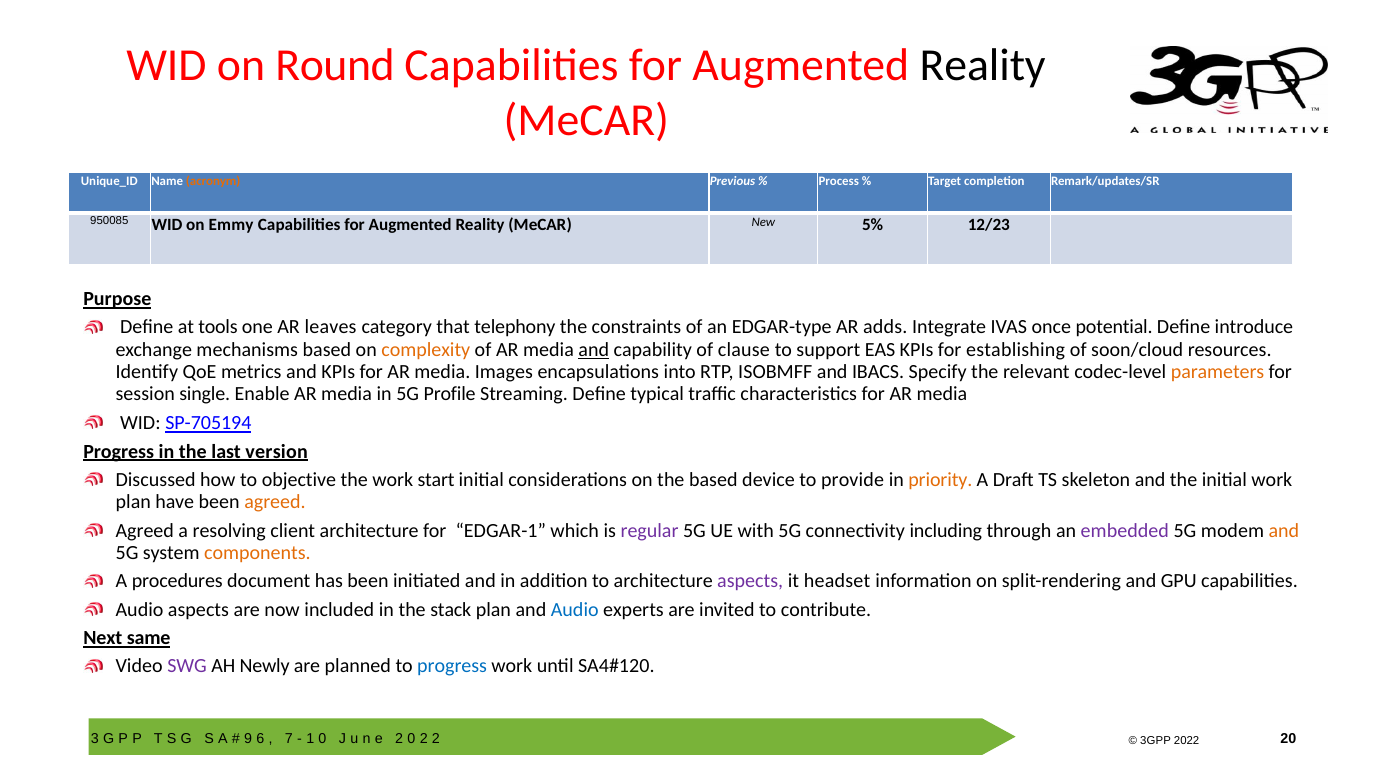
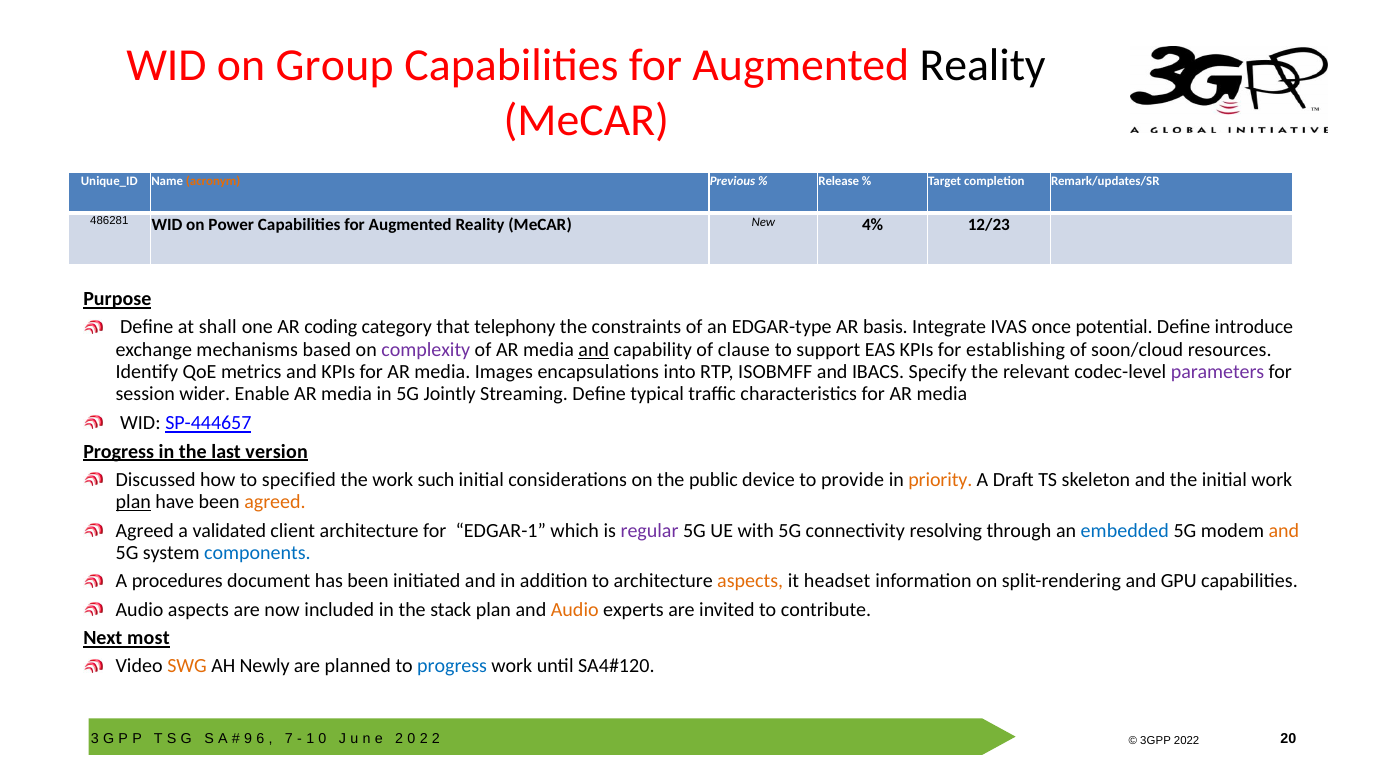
Round: Round -> Group (335, 66)
Process: Process -> Release (839, 181)
950085: 950085 -> 486281 (109, 221)
Emmy: Emmy -> Power (231, 225)
5%: 5% -> 4% (873, 225)
tools: tools -> shall (218, 327)
leaves: leaves -> coding (331, 327)
adds: adds -> basis (885, 327)
complexity colour: orange -> purple (426, 350)
parameters colour: orange -> purple (1218, 372)
single: single -> wider (205, 394)
Profile: Profile -> Jointly (450, 394)
SP-705194: SP-705194 -> SP-444657 (208, 423)
objective: objective -> specified (299, 480)
start: start -> such (436, 480)
the based: based -> public (713, 480)
plan underline: none -> present (133, 502)
resolving: resolving -> validated (229, 530)
including: including -> resolving (946, 530)
embedded colour: purple -> blue (1125, 530)
components colour: orange -> blue (257, 553)
aspects colour: purple -> orange (750, 581)
Audio colour: blue -> orange (575, 609)
same: same -> most (148, 638)
SWG colour: purple -> orange (187, 666)
